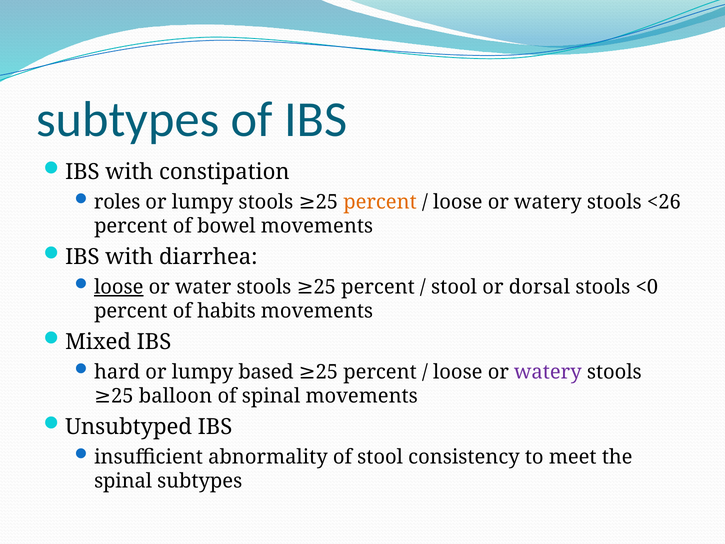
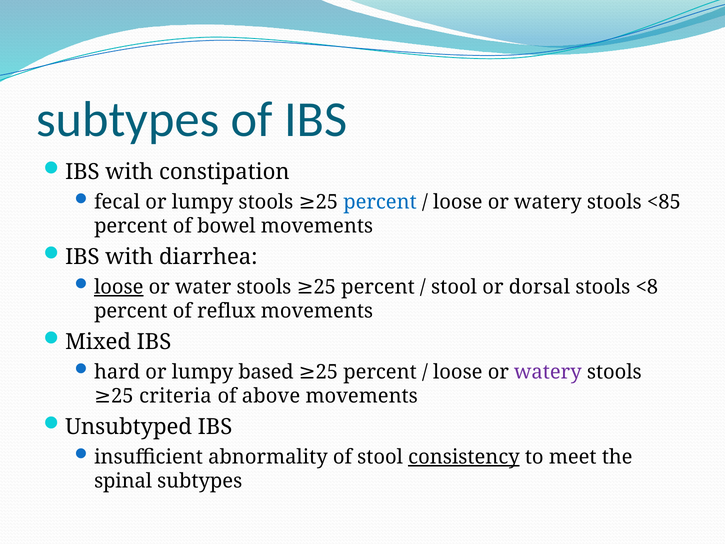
roles: roles -> fecal (117, 202)
percent colour: orange -> blue (380, 202)
<26: <26 -> <85 (664, 202)
<0: <0 -> <8 (647, 287)
habits: habits -> reflux (226, 311)
balloon: balloon -> criteria (175, 396)
of spinal: spinal -> above (271, 396)
consistency underline: none -> present (464, 457)
